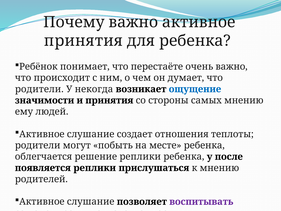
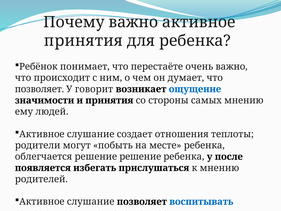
родители: родители -> позволяет (39, 89)
некогда: некогда -> говорит (94, 89)
решение реплики: реплики -> решение (140, 156)
появляется реплики: реплики -> избегать (95, 168)
воспитывать colour: purple -> blue (201, 201)
